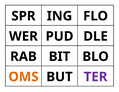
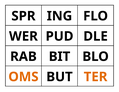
TER colour: purple -> orange (96, 77)
